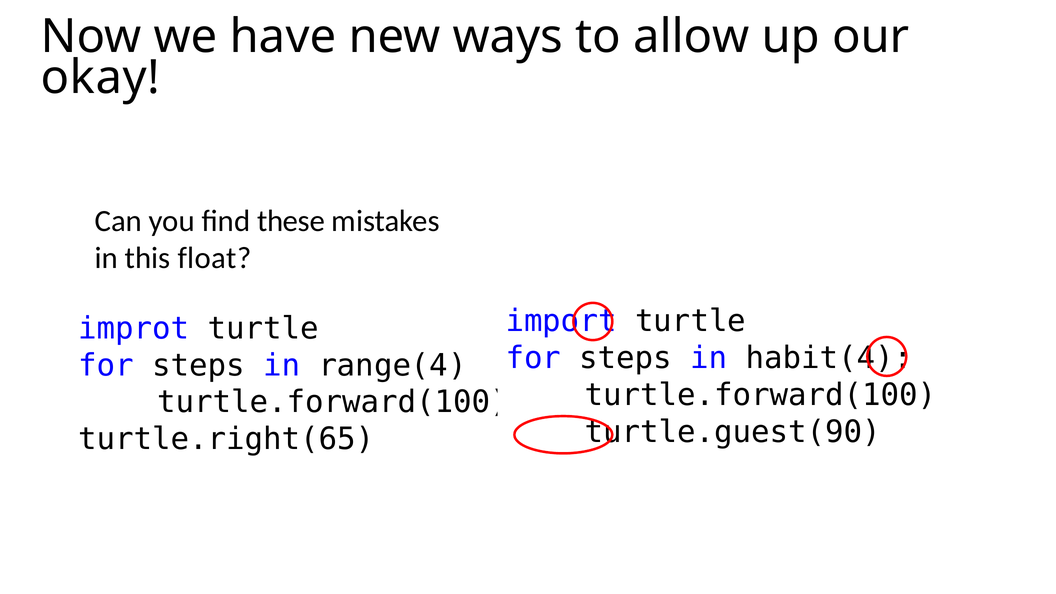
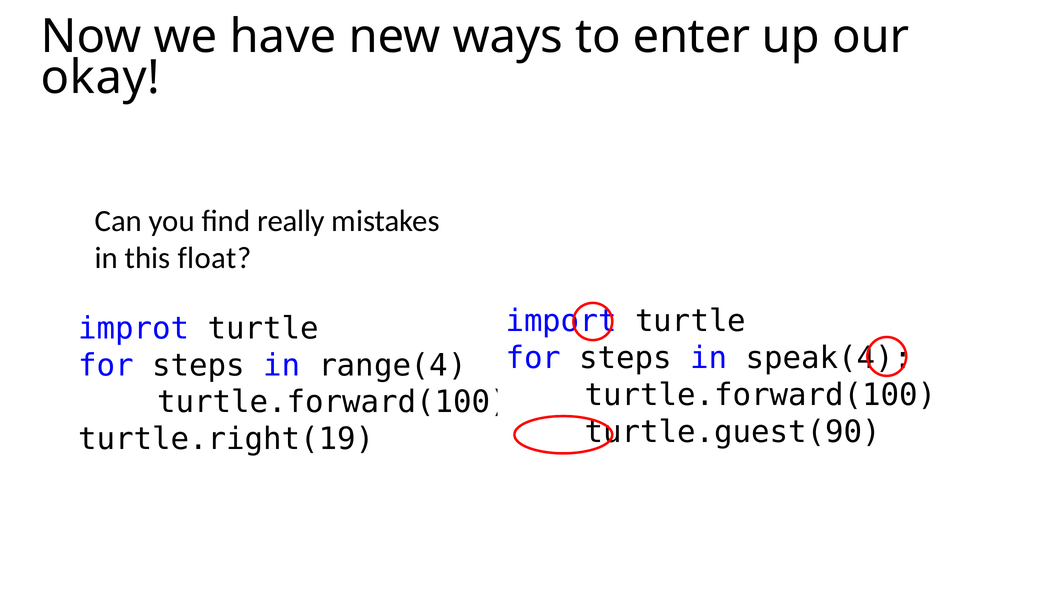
allow: allow -> enter (692, 37)
these: these -> really (291, 221)
habit(4: habit(4 -> speak(4 (829, 358)
turtle.right(65: turtle.right(65 -> turtle.right(19 (226, 439)
